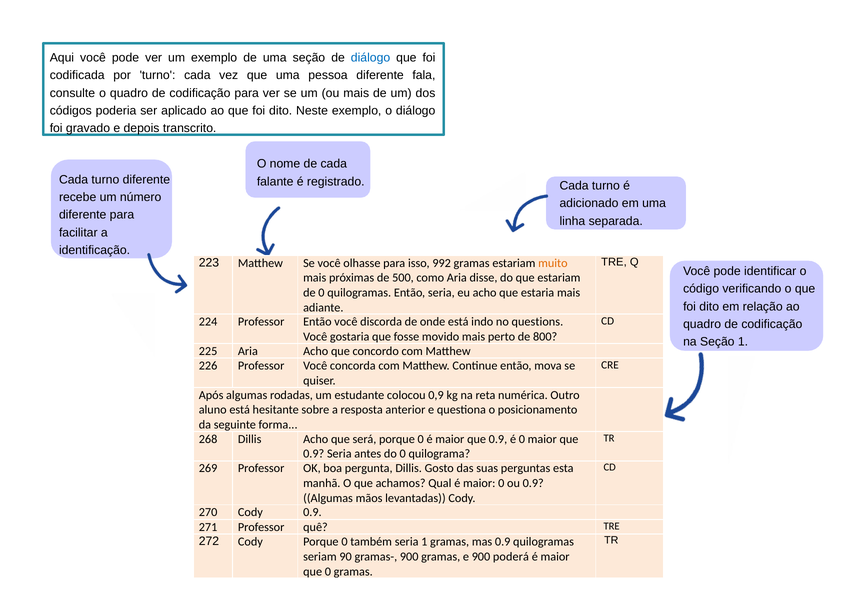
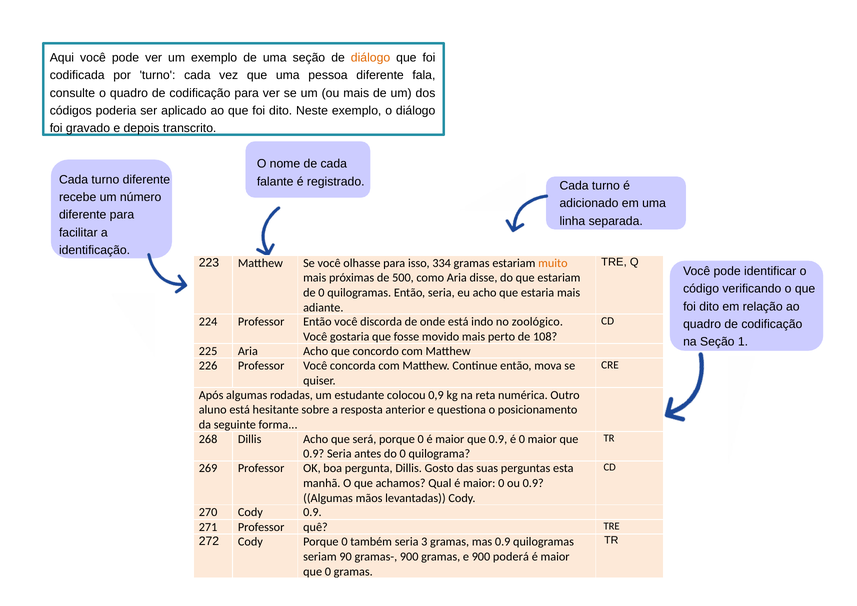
diálogo colour: blue -> orange (371, 58)
992: 992 -> 334 (442, 263)
questions: questions -> zoológico (537, 322)
800: 800 -> 108 (545, 337)
seria 1: 1 -> 3 (424, 542)
